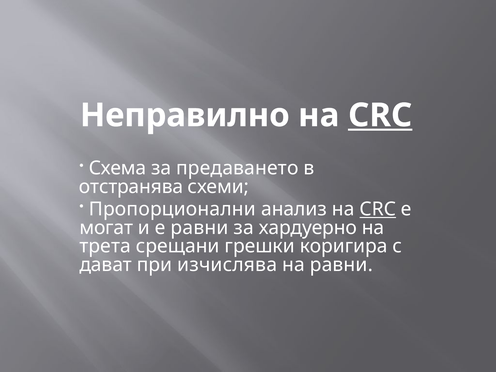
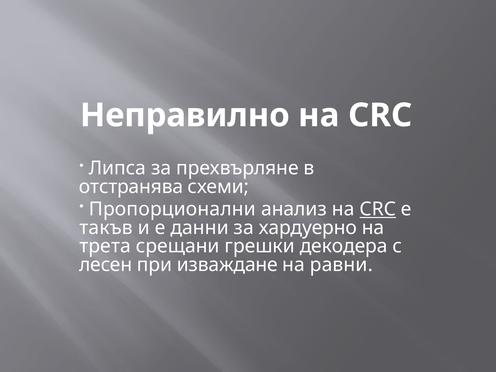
CRC underline: present -> none (380, 115)
Схема: Схема -> Липса (117, 168)
предаването: предаването -> прехвърляне (237, 168)
могат: могат -> такъв (106, 228)
е равни: равни -> данни (200, 228)
коригира: коригира -> декодера (344, 246)
дават: дават -> лесен (106, 265)
изчислява: изчислява -> изваждане (227, 265)
